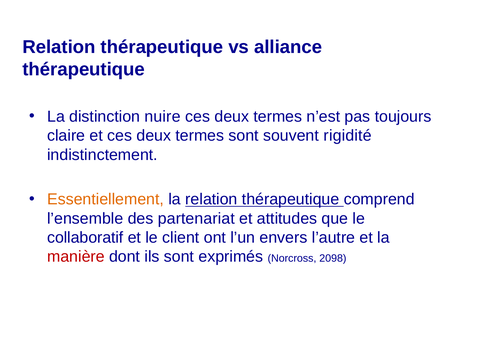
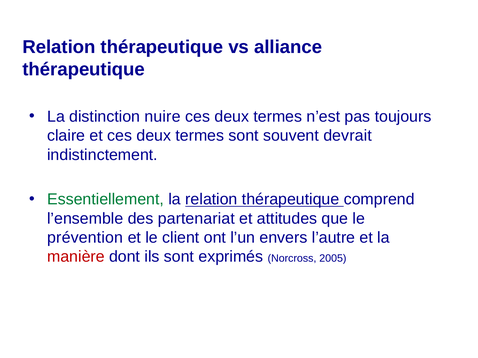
rigidité: rigidité -> devrait (348, 136)
Essentiellement colour: orange -> green (106, 200)
collaboratif: collaboratif -> prévention (85, 238)
2098: 2098 -> 2005 (333, 259)
